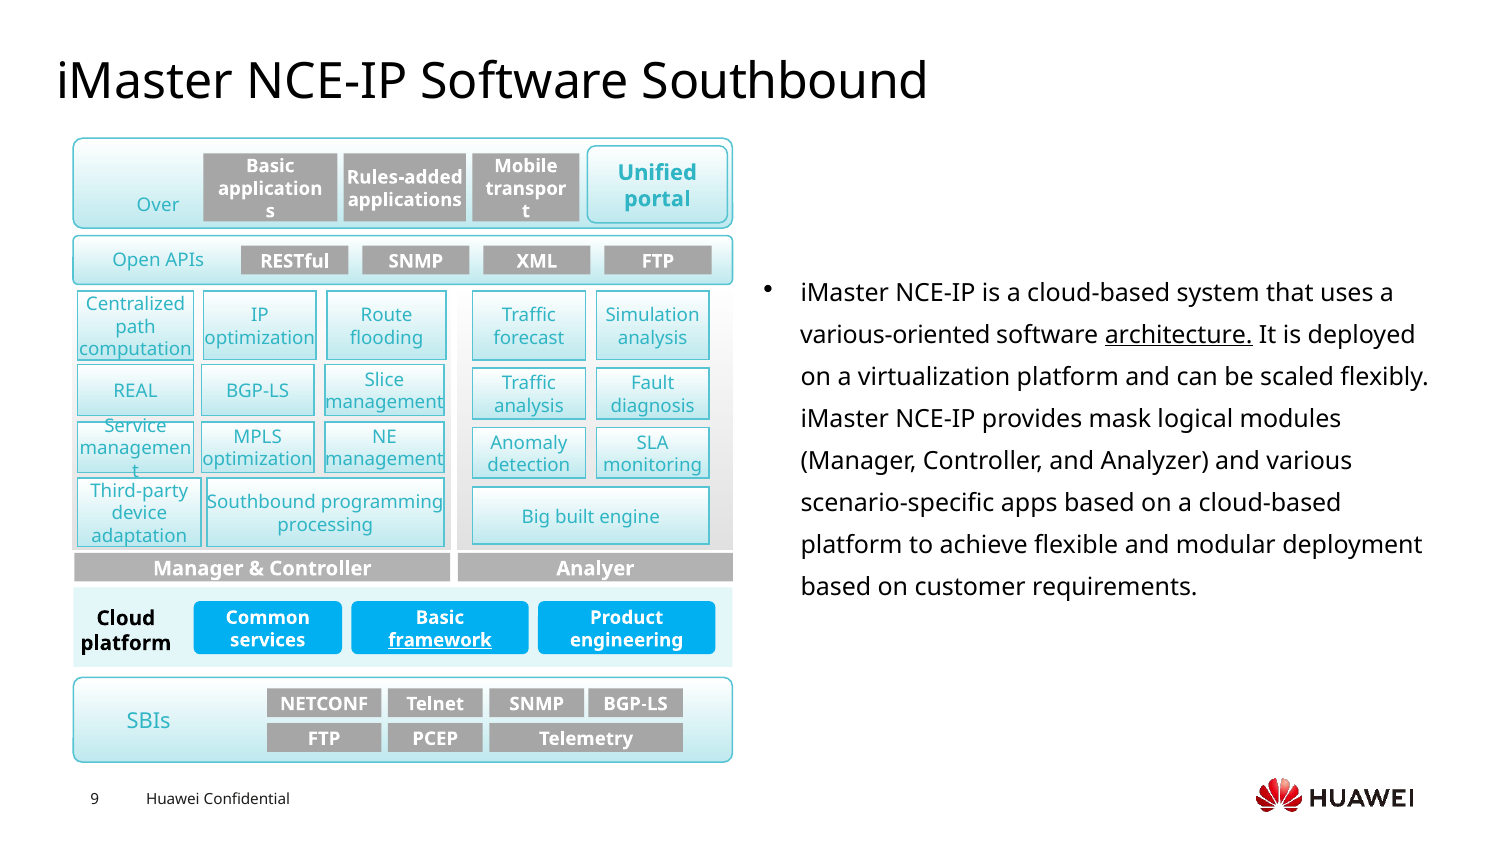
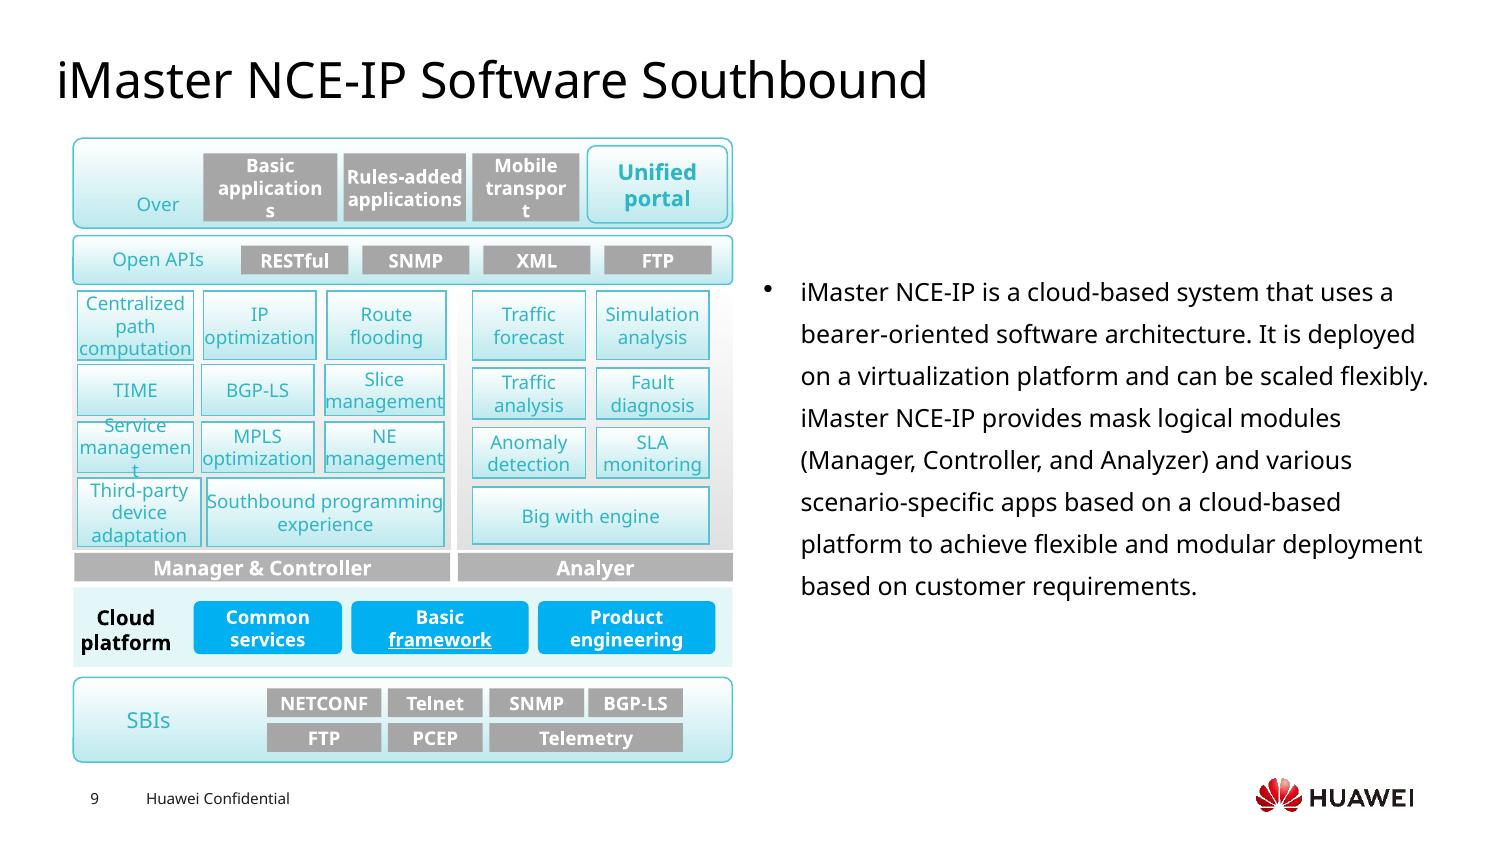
various-oriented: various-oriented -> bearer-oriented (895, 335)
architecture underline: present -> none (1179, 335)
REAL: REAL -> TIME (136, 391)
processing: processing -> experience (325, 525)
built: built -> with (575, 517)
